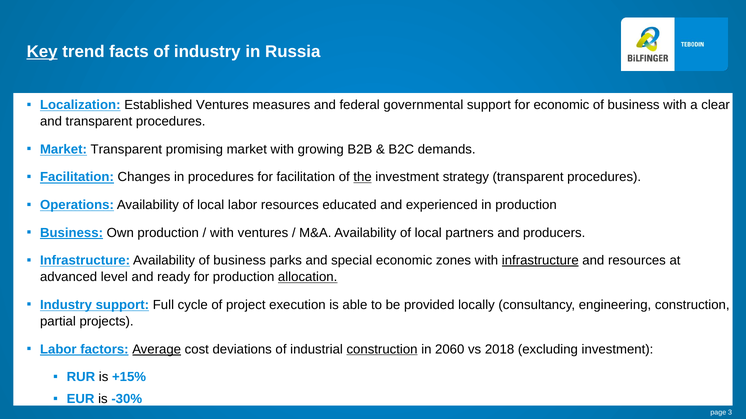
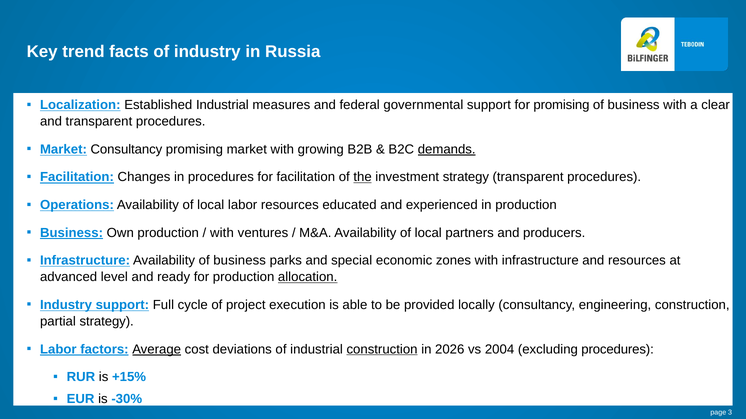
Key underline: present -> none (42, 52)
Established Ventures: Ventures -> Industrial (222, 105)
for economic: economic -> promising (561, 105)
Market Transparent: Transparent -> Consultancy (126, 150)
demands underline: none -> present (447, 150)
infrastructure underline: present -> none (540, 261)
partial projects: projects -> strategy (107, 322)
2060: 2060 -> 2026 (450, 350)
2018: 2018 -> 2004 (500, 350)
excluding investment: investment -> procedures (618, 350)
